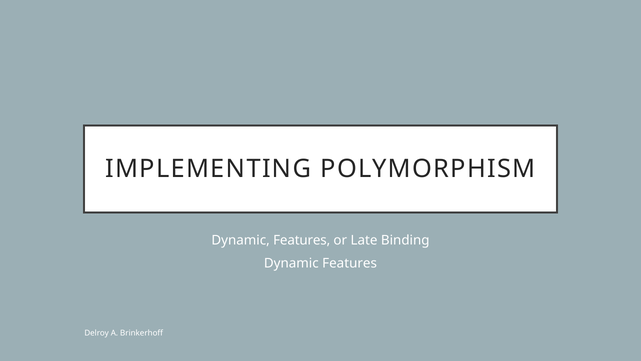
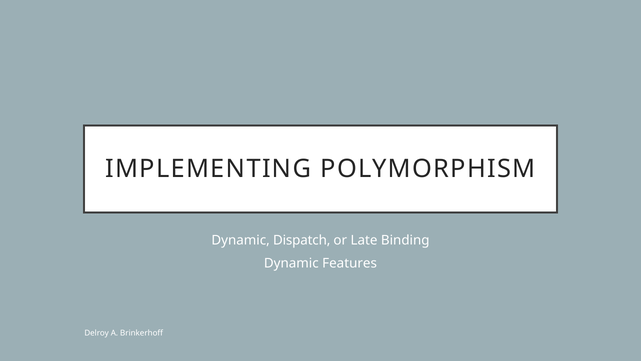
Features: Features -> Dispatch (302, 240)
